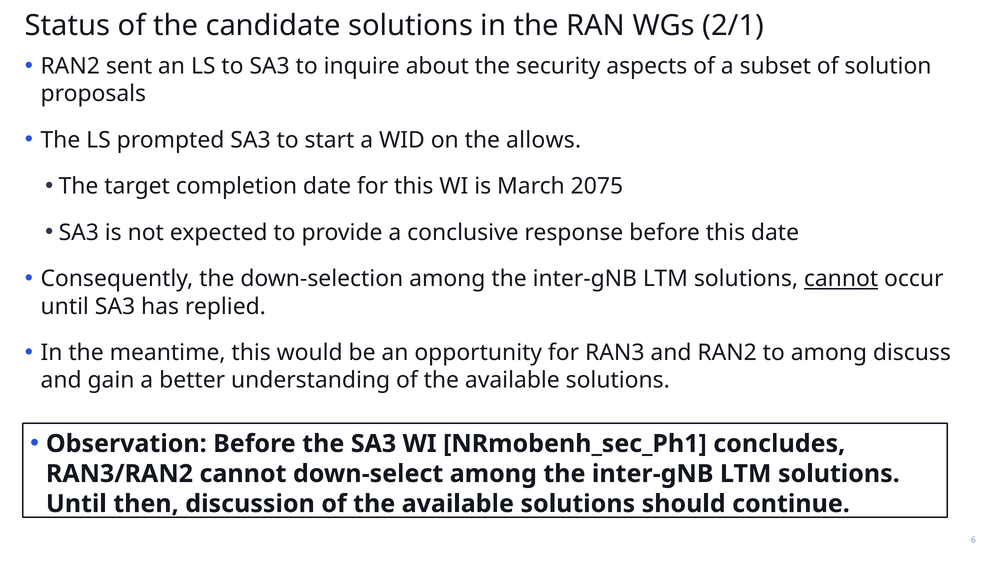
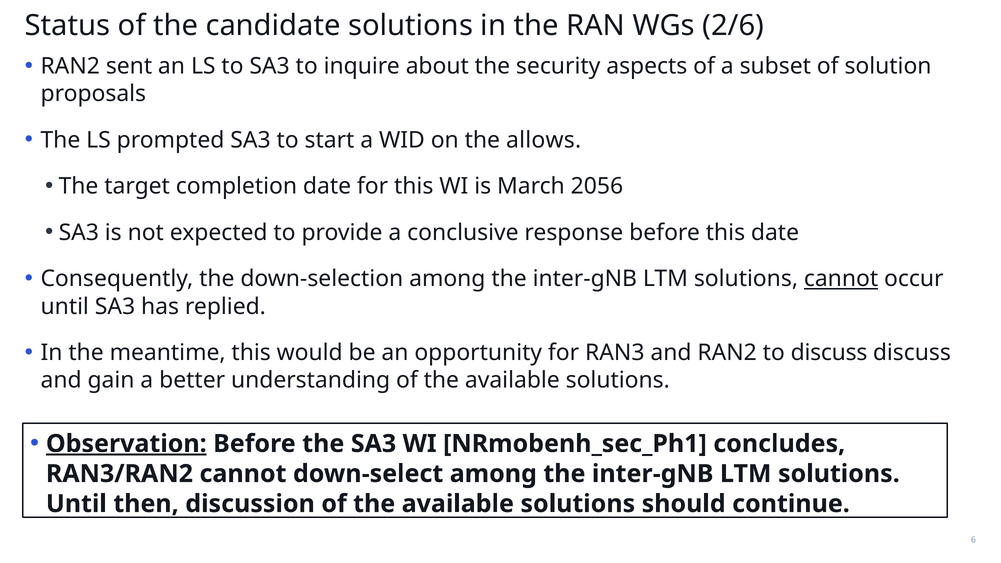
2/1: 2/1 -> 2/6 (733, 26)
2075: 2075 -> 2056 (597, 186)
to among: among -> discuss (829, 353)
Observation underline: none -> present (126, 444)
